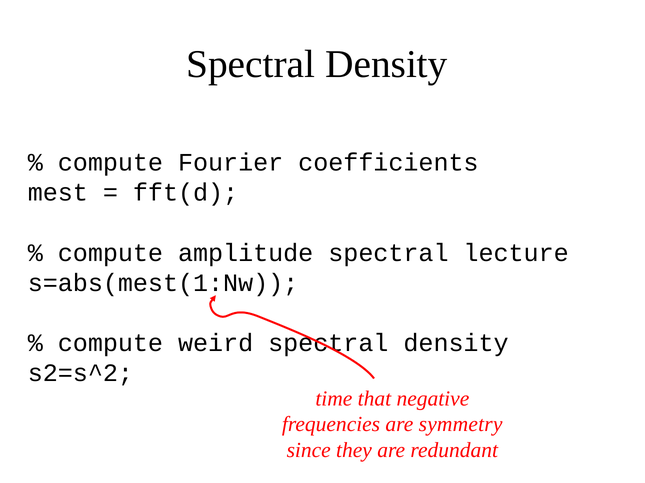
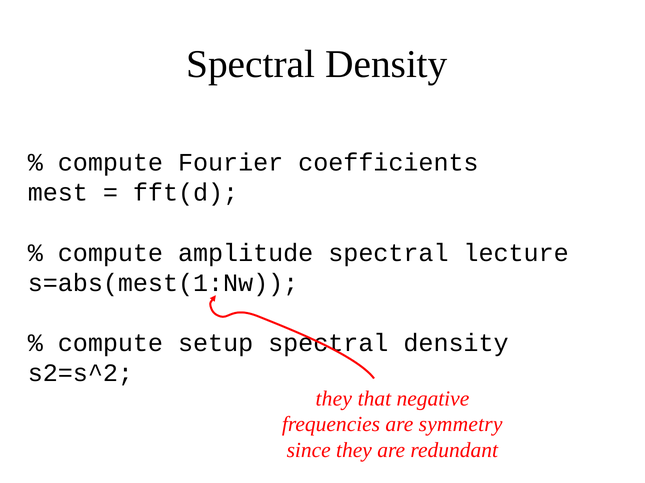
weird: weird -> setup (216, 344)
time: time -> they (334, 399)
